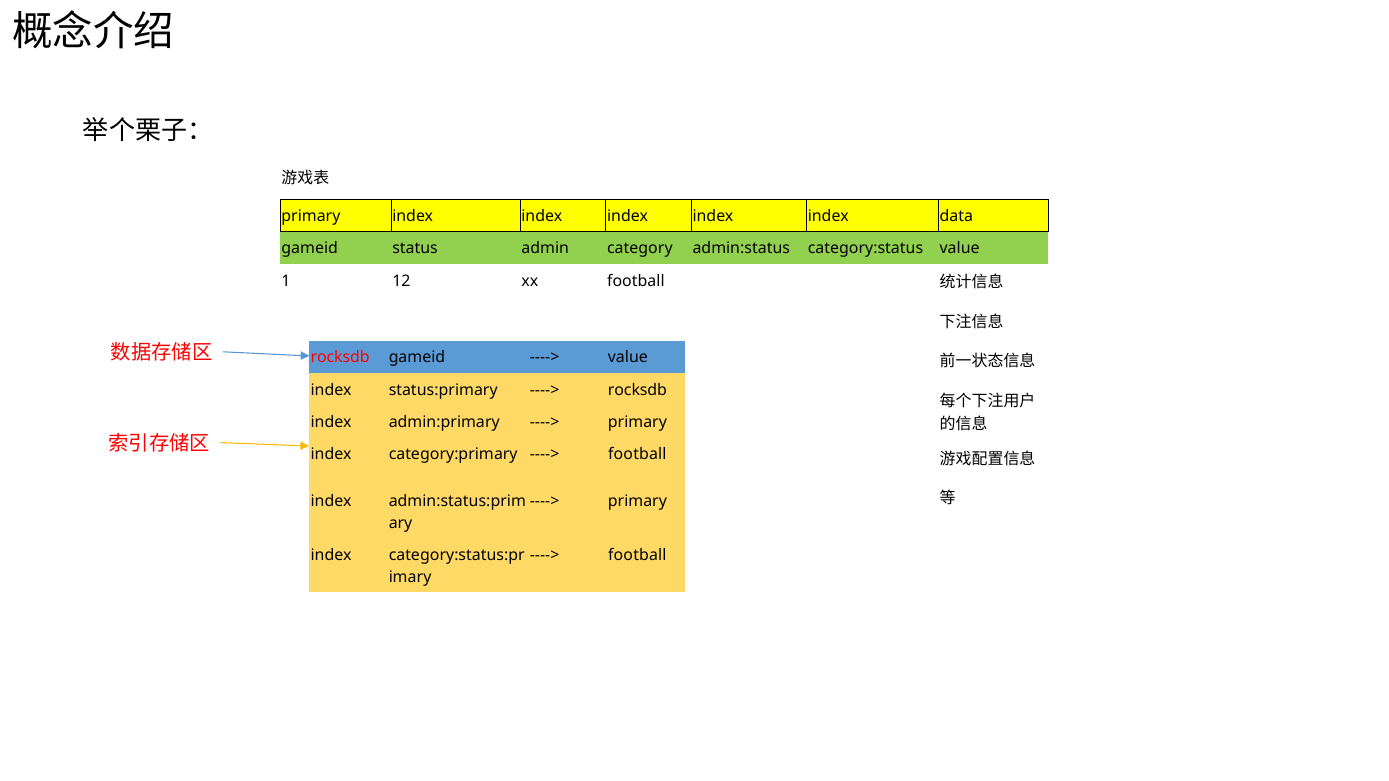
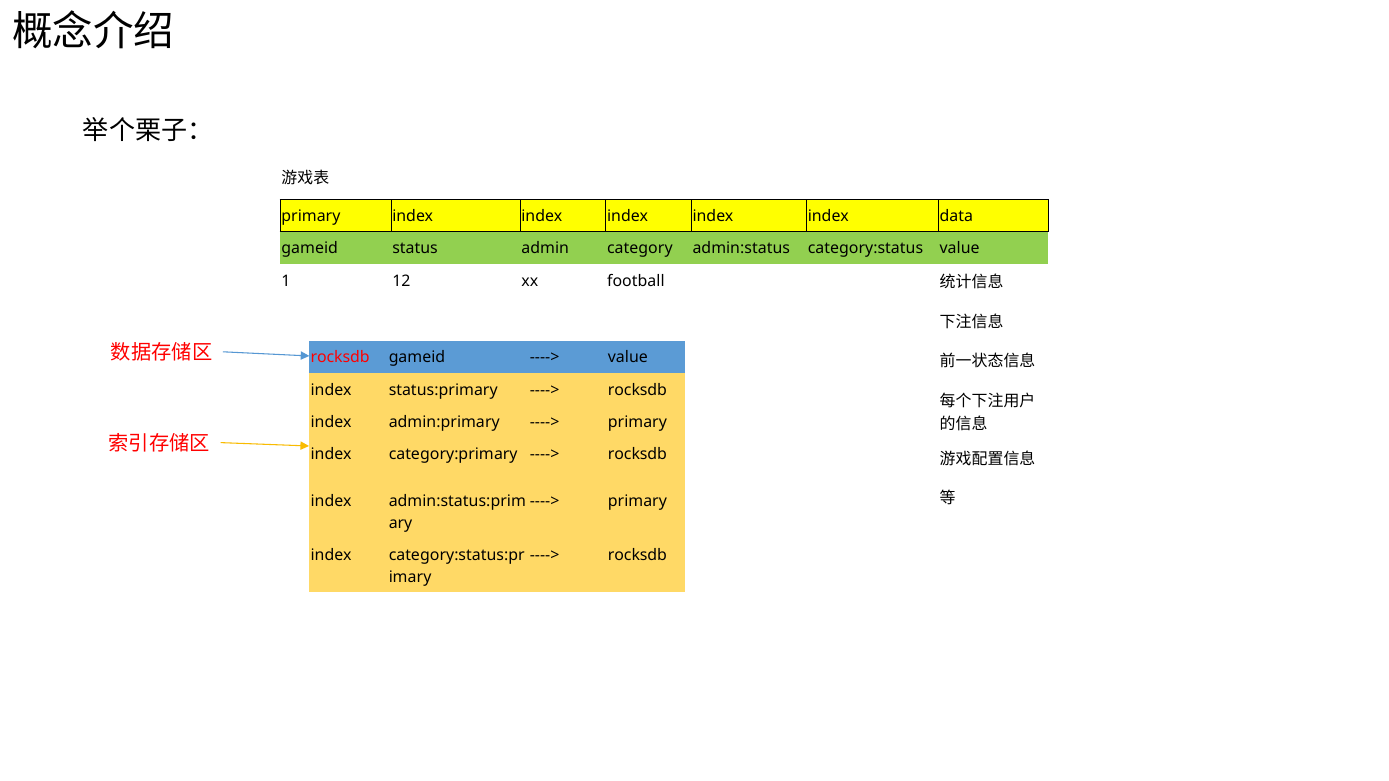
football: football -> rocksdb (637, 454)
football: football -> rocksdb (637, 556)
